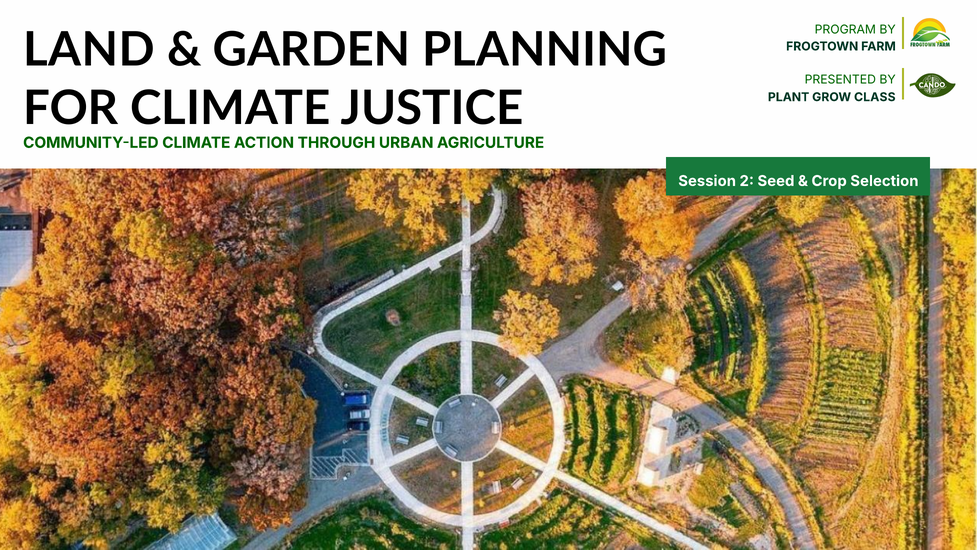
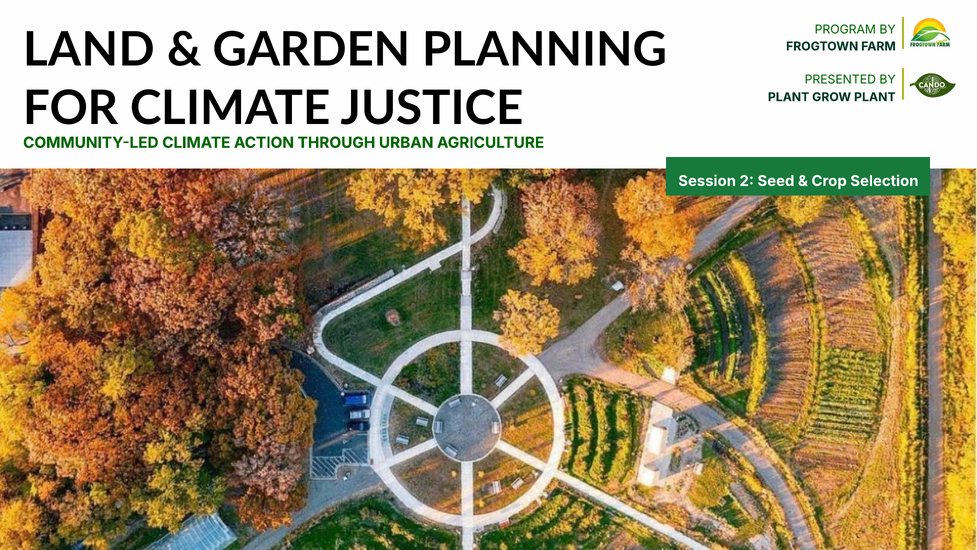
GROW CLASS: CLASS -> PLANT (875, 97)
